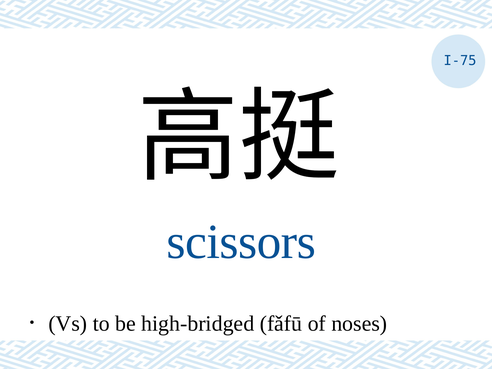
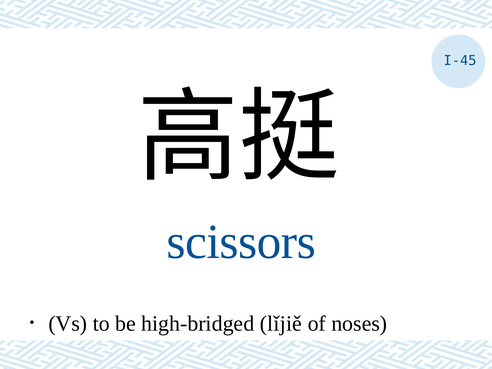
I-75: I-75 -> I-45 (460, 61)
fǎfū: fǎfū -> lǐjiě (281, 324)
